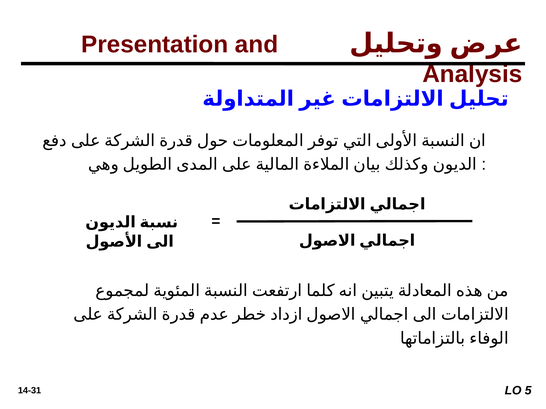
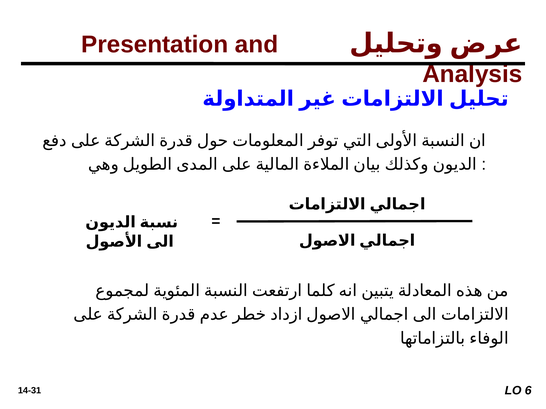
5: 5 -> 6 (528, 391)
